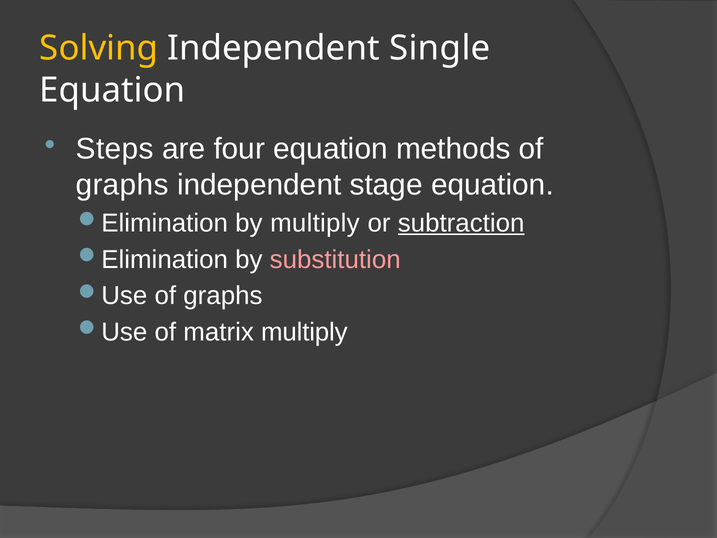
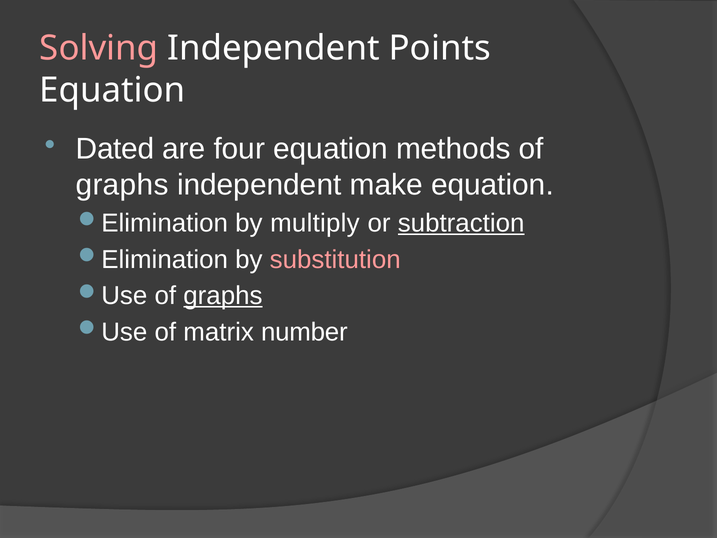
Solving colour: yellow -> pink (99, 48)
Single: Single -> Points (440, 48)
Steps: Steps -> Dated (115, 149)
stage: stage -> make (386, 185)
graphs underline: none -> present (223, 296)
matrix multiply: multiply -> number (304, 332)
